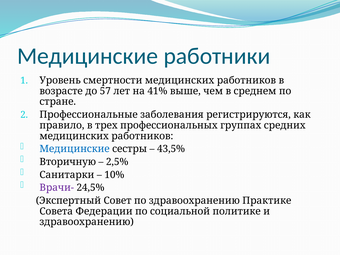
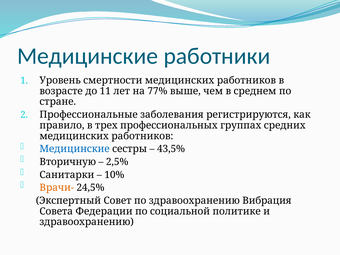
57: 57 -> 11 (105, 91)
41%: 41% -> 77% (157, 91)
Врачи- colour: purple -> orange (57, 188)
Практике: Практике -> Вибрация (267, 201)
